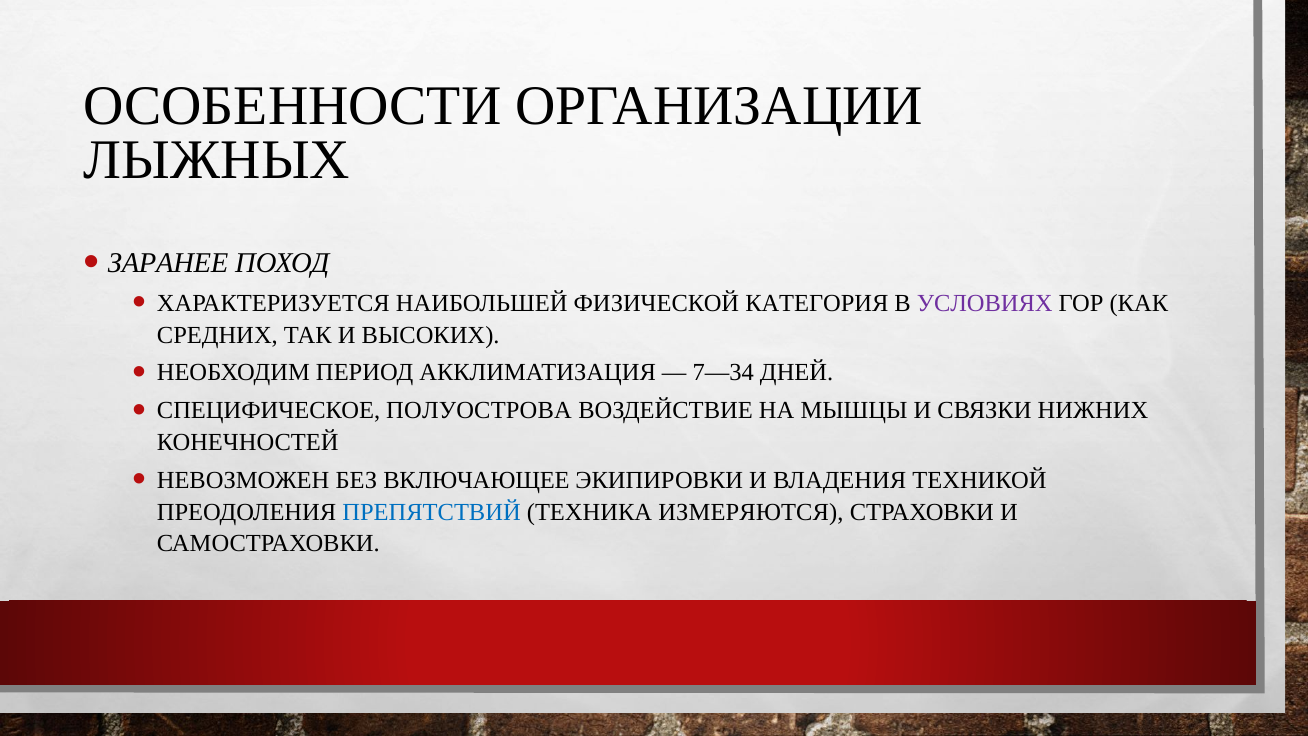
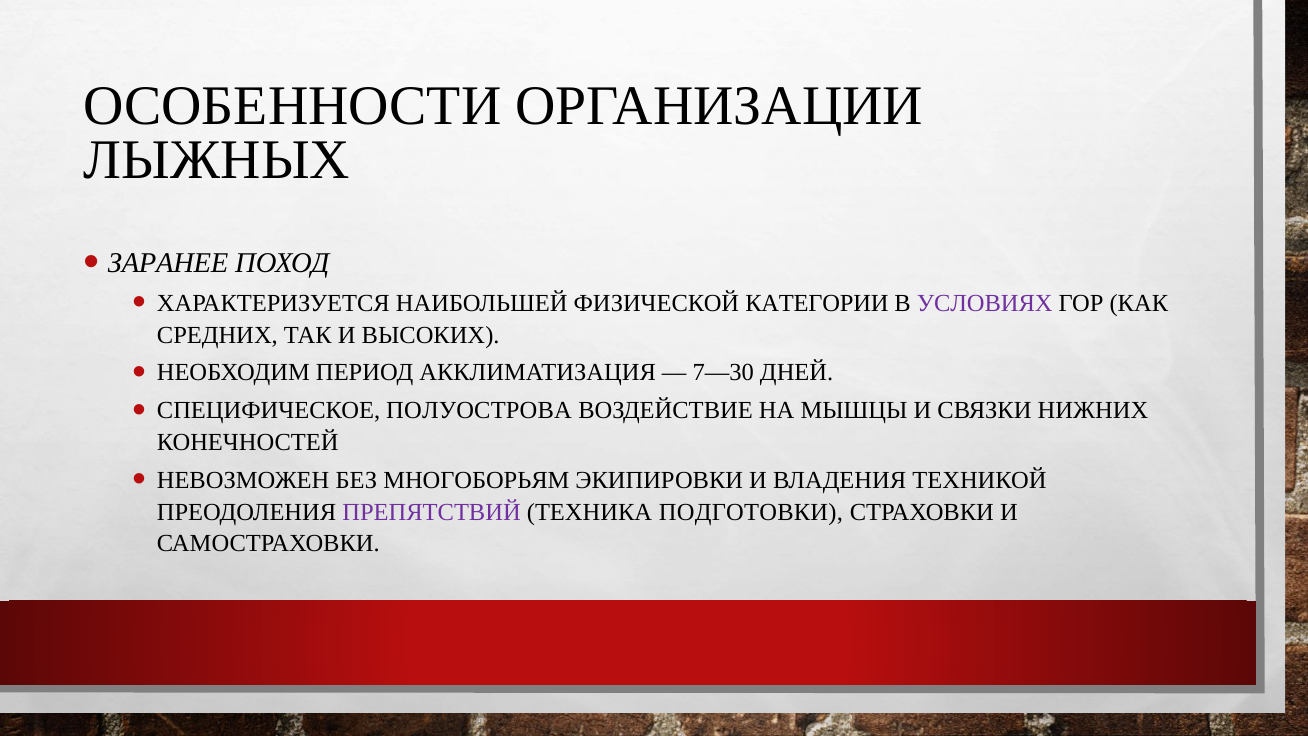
КАТЕГОРИЯ: КАТЕГОРИЯ -> КАТЕГОРИИ (817, 303)
7—34: 7—34 -> 7—30 (723, 373)
ВКЛЮЧАЮЩЕЕ: ВКЛЮЧАЮЩЕЕ -> МНОГОБОРЬЯМ (476, 480)
ПРЕПЯТСТВИЙ colour: blue -> purple (432, 512)
ИЗМЕРЯЮТСЯ: ИЗМЕРЯЮТСЯ -> ПОДГОТОВКИ (751, 512)
